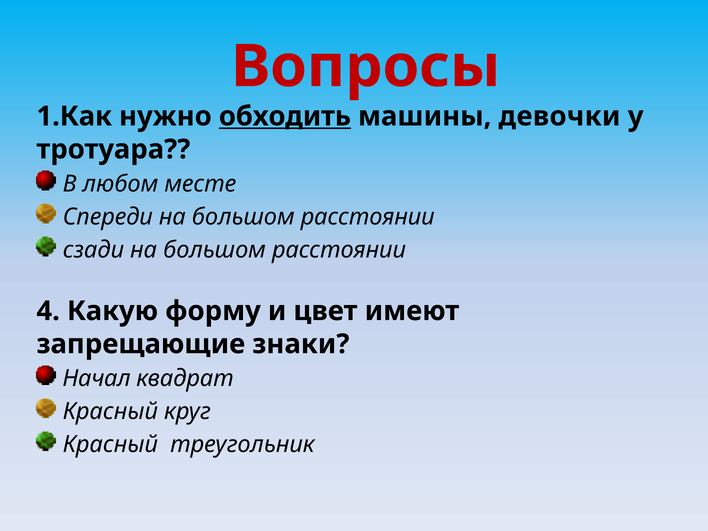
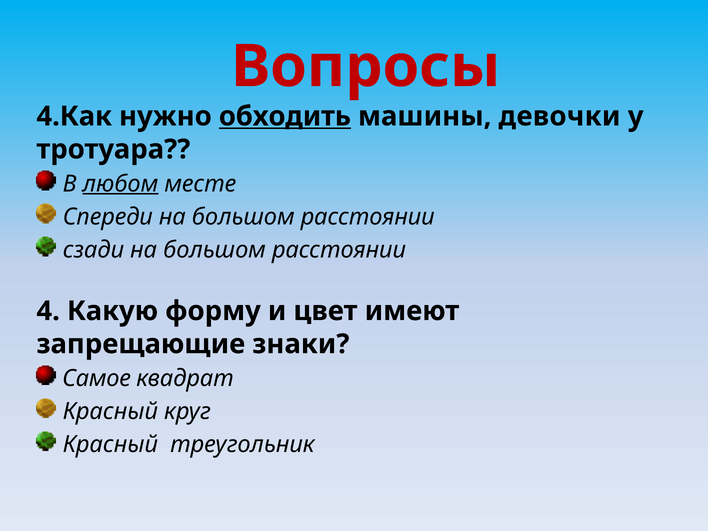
1.Как: 1.Как -> 4.Как (74, 116)
любом underline: none -> present (120, 184)
Начал: Начал -> Самое (97, 378)
